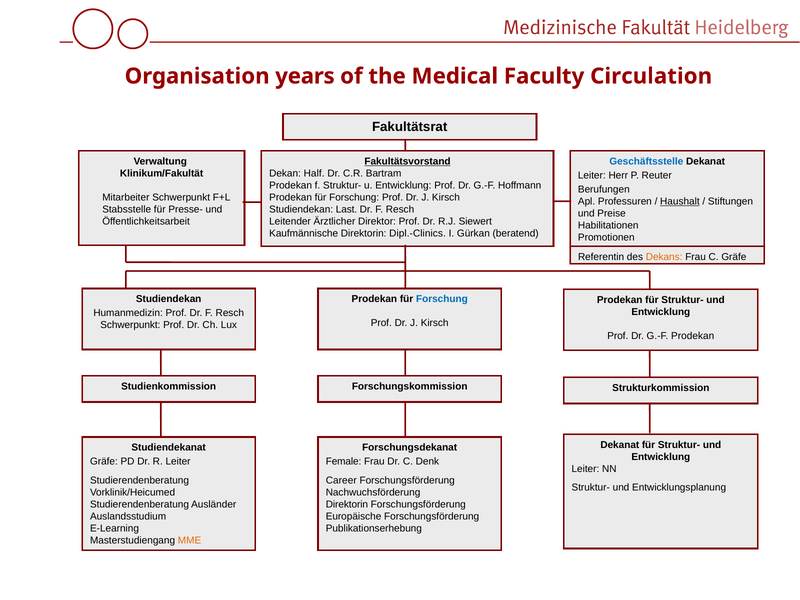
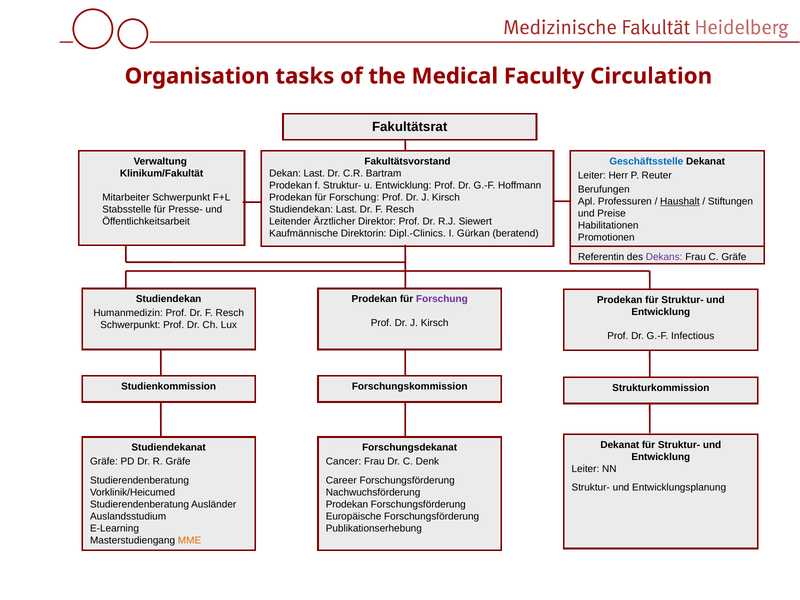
years: years -> tasks (305, 76)
Fakultätsvorstand underline: present -> none (408, 161)
Dekan Half: Half -> Last (314, 173)
Dekans colour: orange -> purple (664, 257)
Forschung colour: blue -> purple (442, 299)
G.-F Prodekan: Prodekan -> Infectious (693, 336)
R Leiter: Leiter -> Gräfe (178, 462)
Female: Female -> Cancer (343, 462)
Direktorin: Direktorin -> Prodekan (347, 504)
